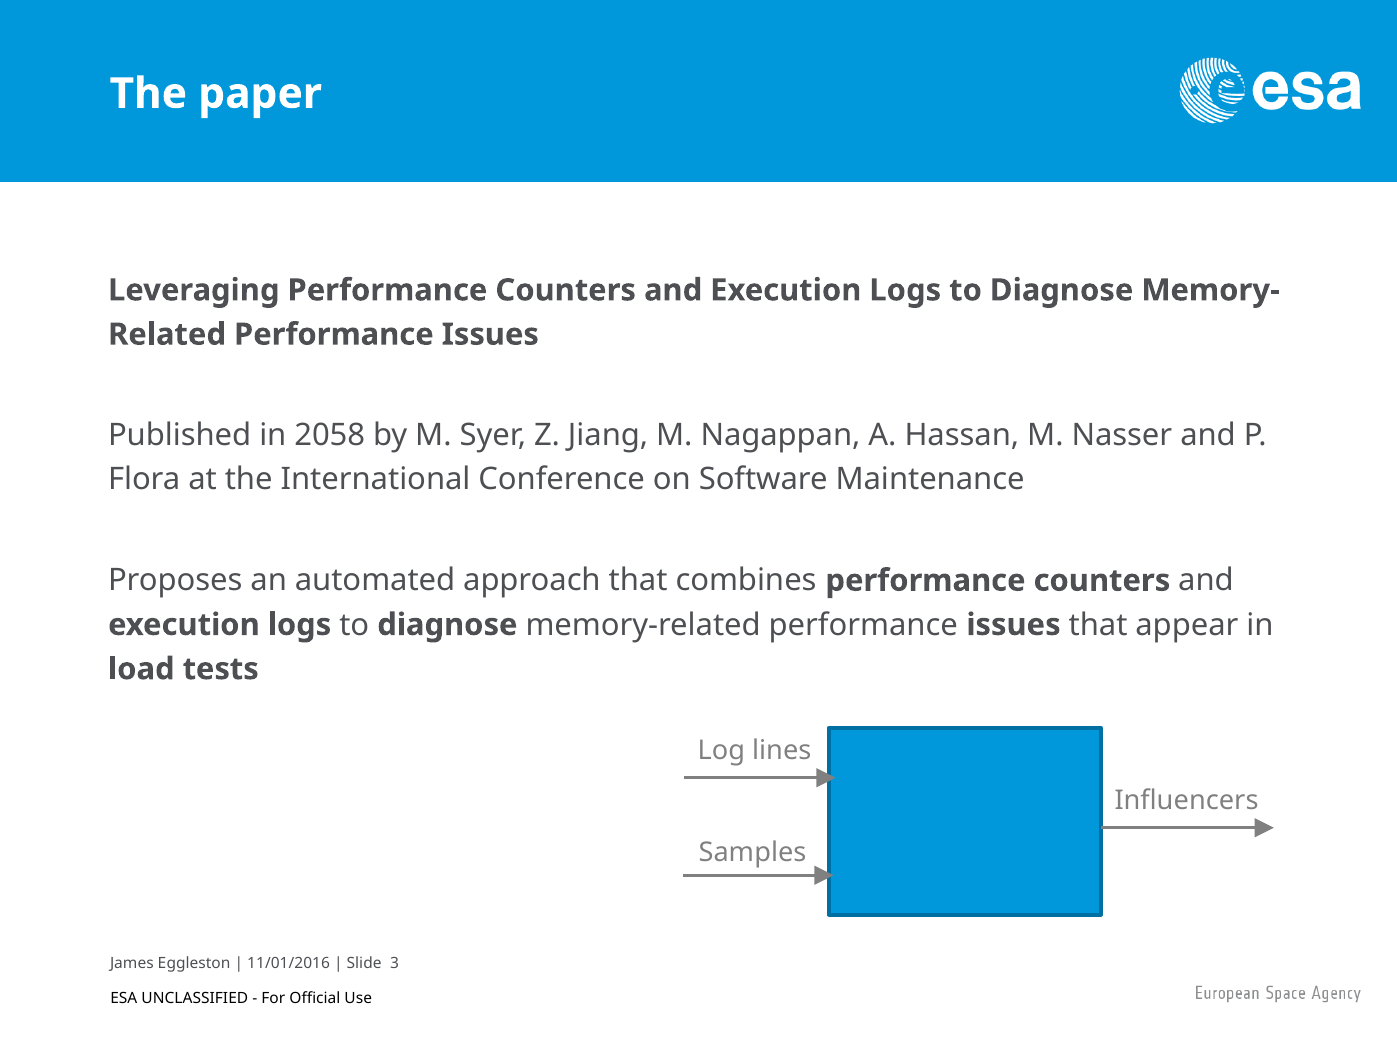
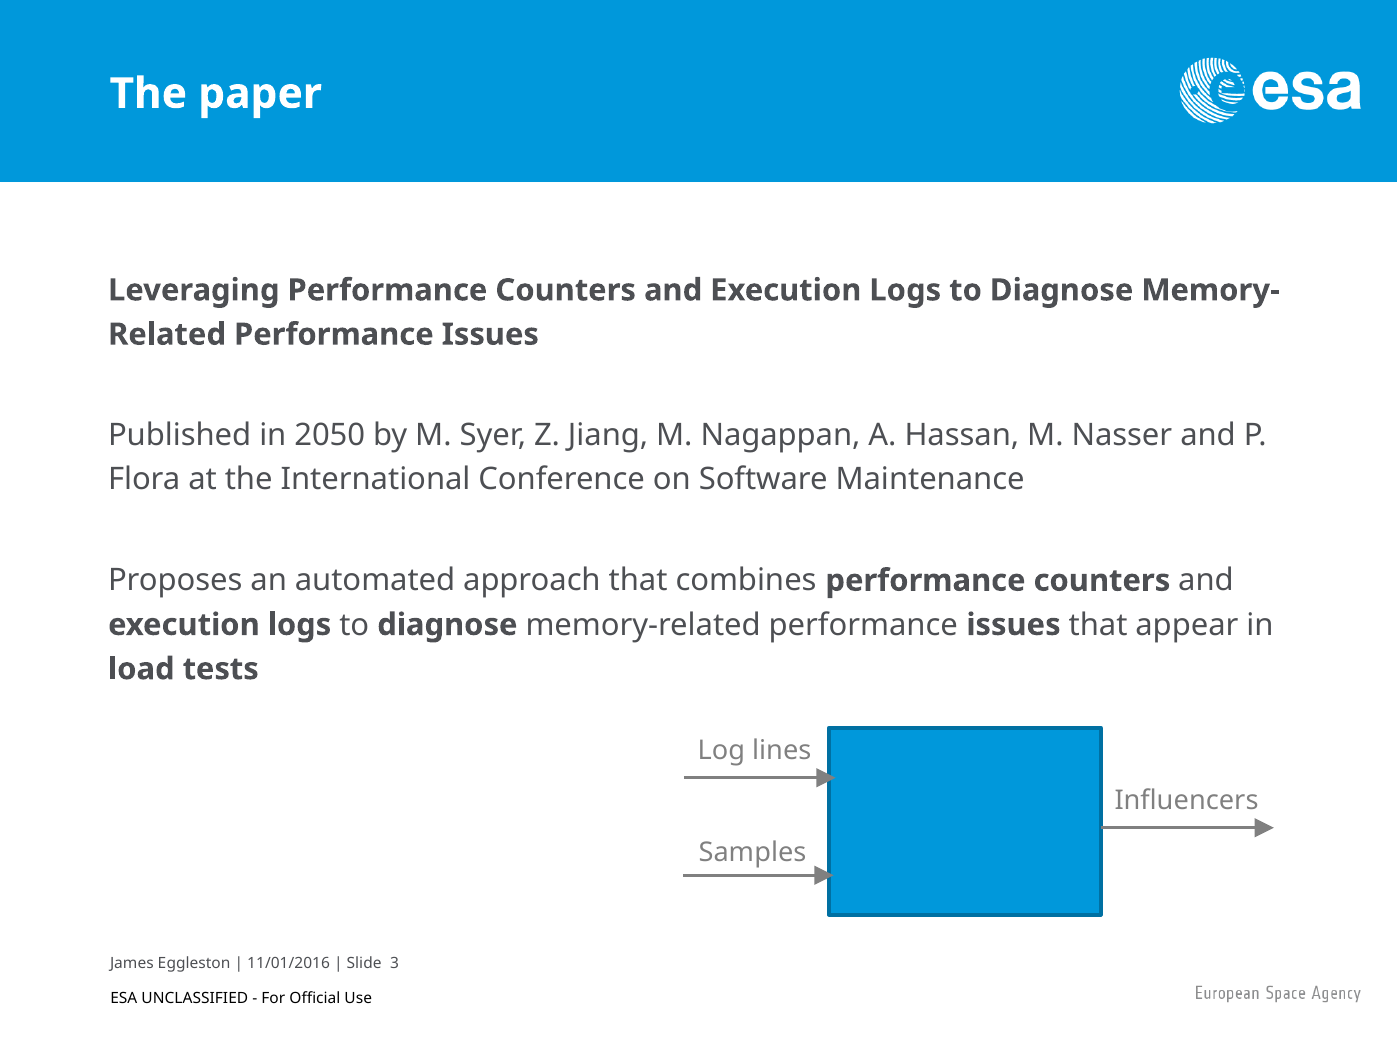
2058: 2058 -> 2050 (330, 436)
